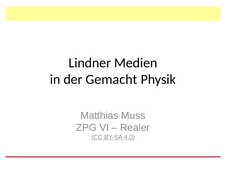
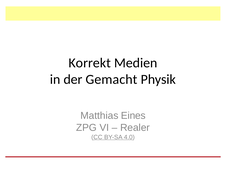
Lindner: Lindner -> Korrekt (90, 63)
Muss: Muss -> Eines (133, 116)
